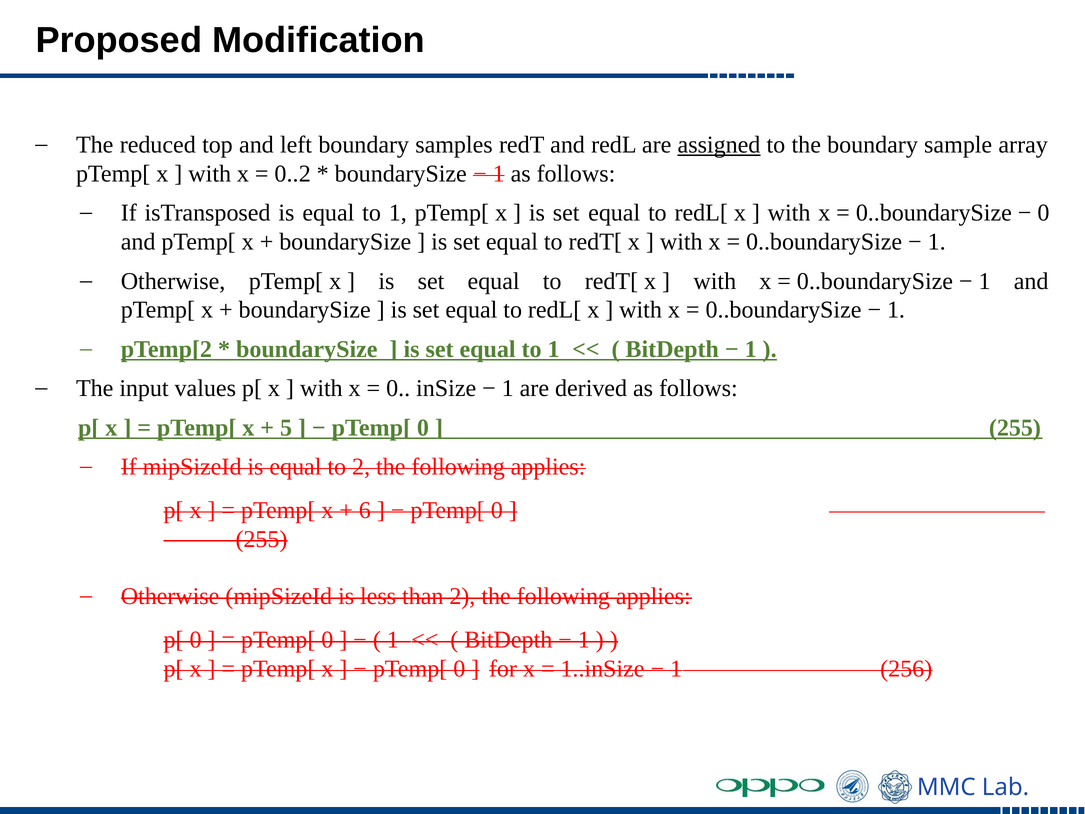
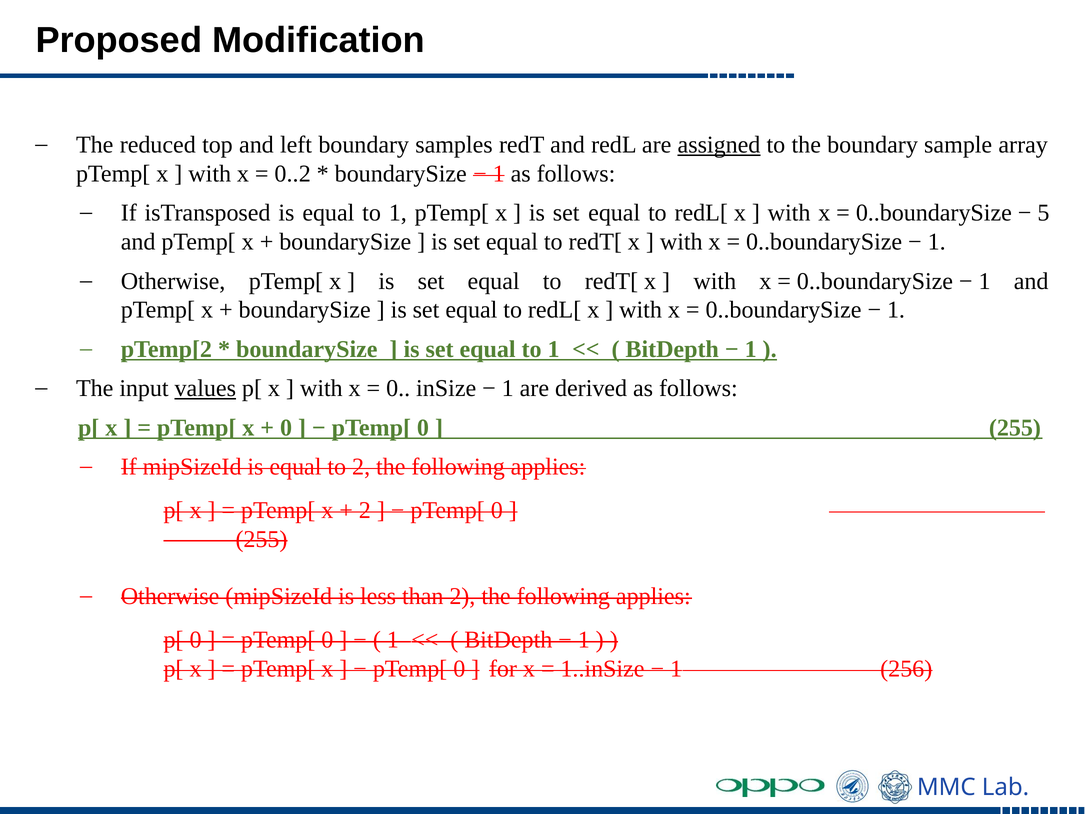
0: 0 -> 5 (1043, 213)
values underline: none -> present (205, 388)
5: 5 -> 0 (286, 427)
6: 6 -> 2 (365, 510)
